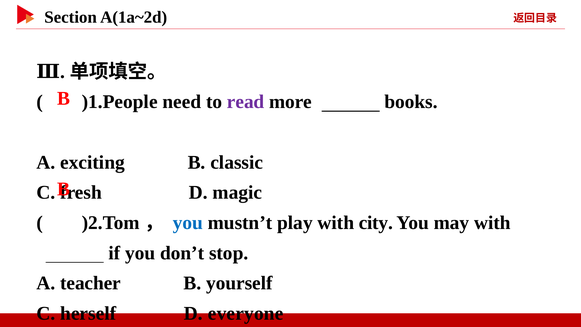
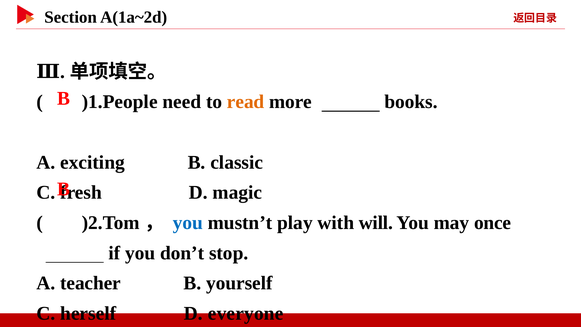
read colour: purple -> orange (246, 102)
city: city -> will (376, 223)
may with: with -> once (493, 223)
